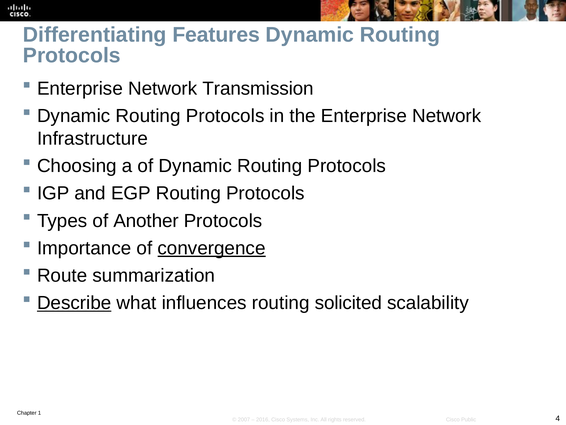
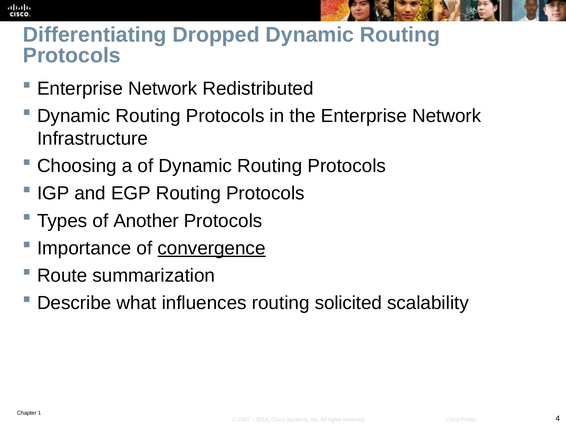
Features: Features -> Dropped (216, 35)
Transmission: Transmission -> Redistributed (258, 88)
Describe underline: present -> none (74, 303)
